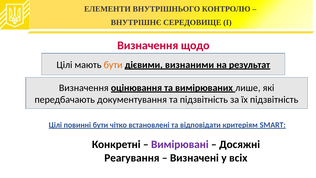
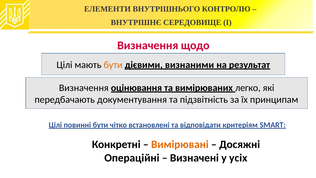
лише: лише -> легко (248, 88)
їх підзвітність: підзвітність -> принципам (274, 100)
Вимірювані colour: purple -> orange (180, 144)
Реагування: Реагування -> Операційні (132, 158)
всіх: всіх -> усіх (238, 158)
